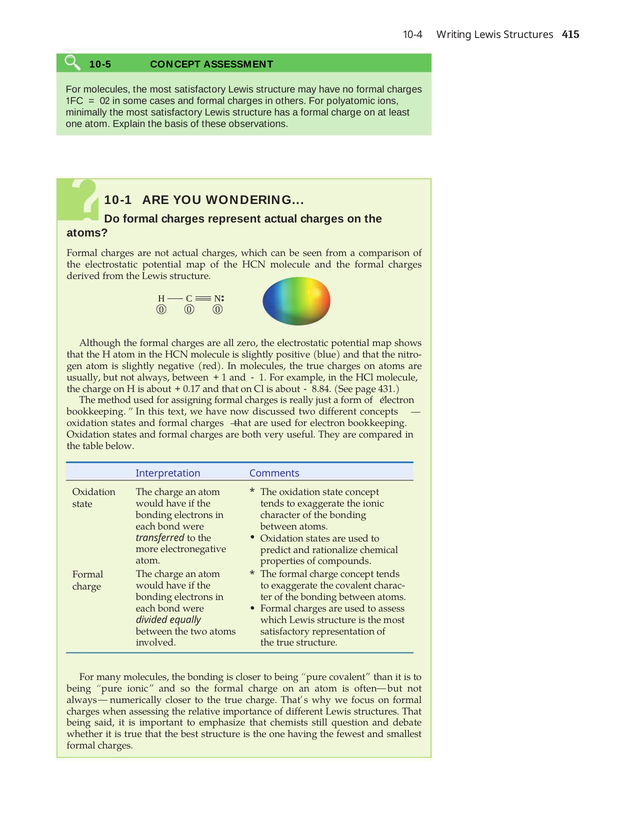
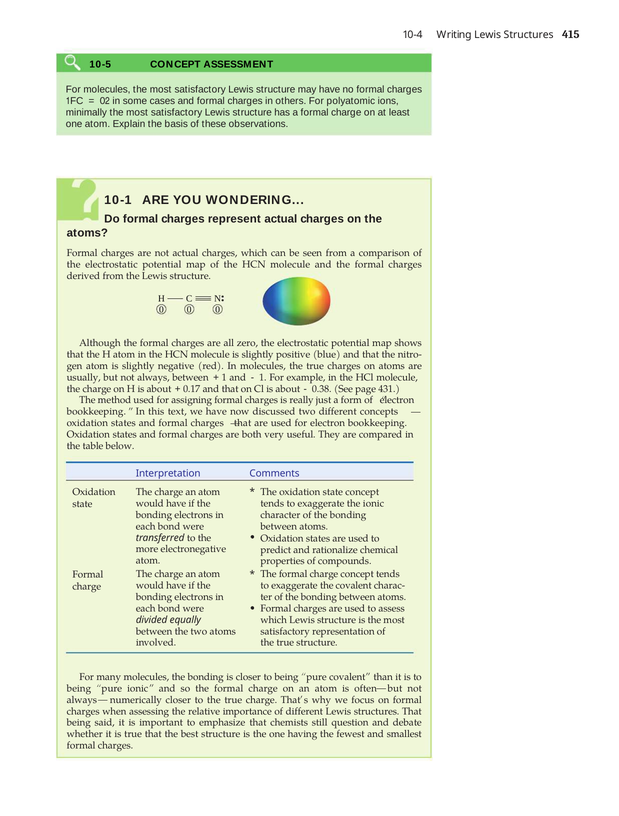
8.84: 8.84 -> 0.38 (322, 389)
